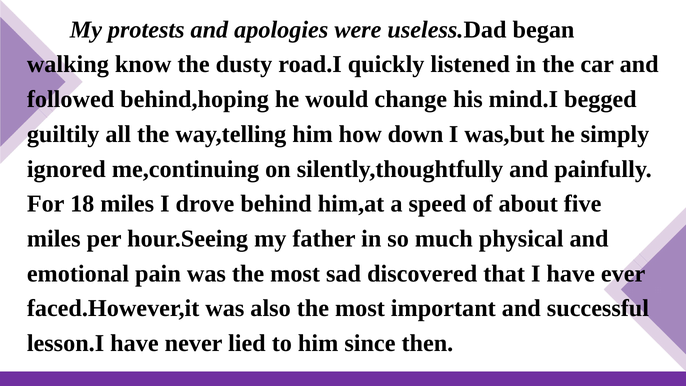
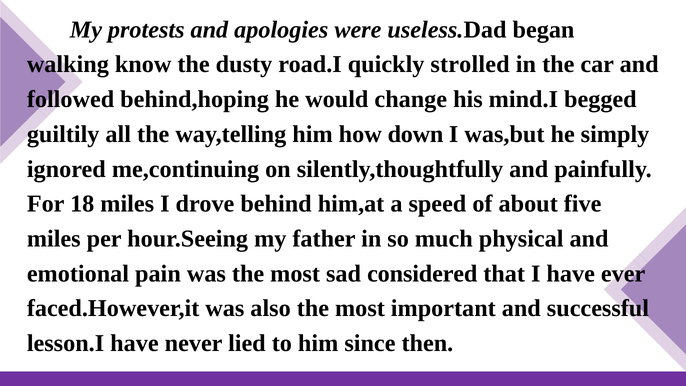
listened: listened -> strolled (470, 64)
discovered: discovered -> considered (422, 274)
